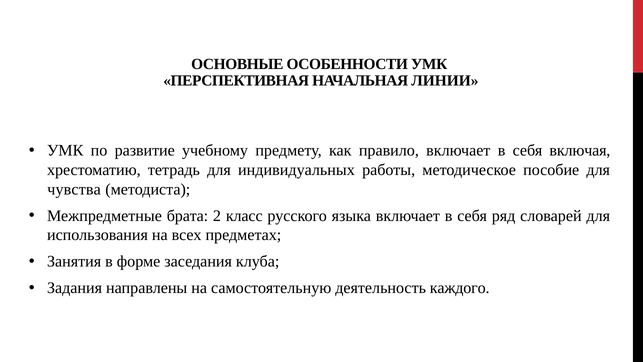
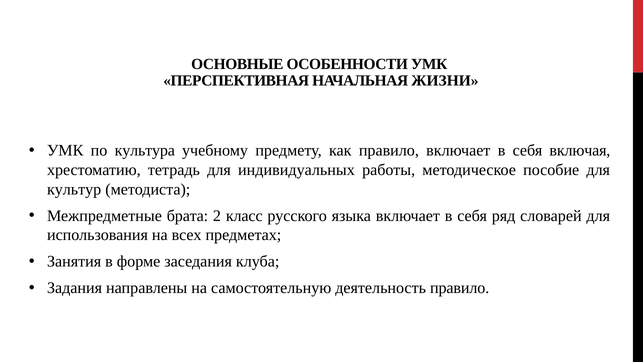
ЛИНИИ: ЛИНИИ -> ЖИЗНИ (445, 81)
развитие: развитие -> культура (145, 150)
чувства: чувства -> культур (74, 189)
деятельность каждого: каждого -> правило (460, 288)
